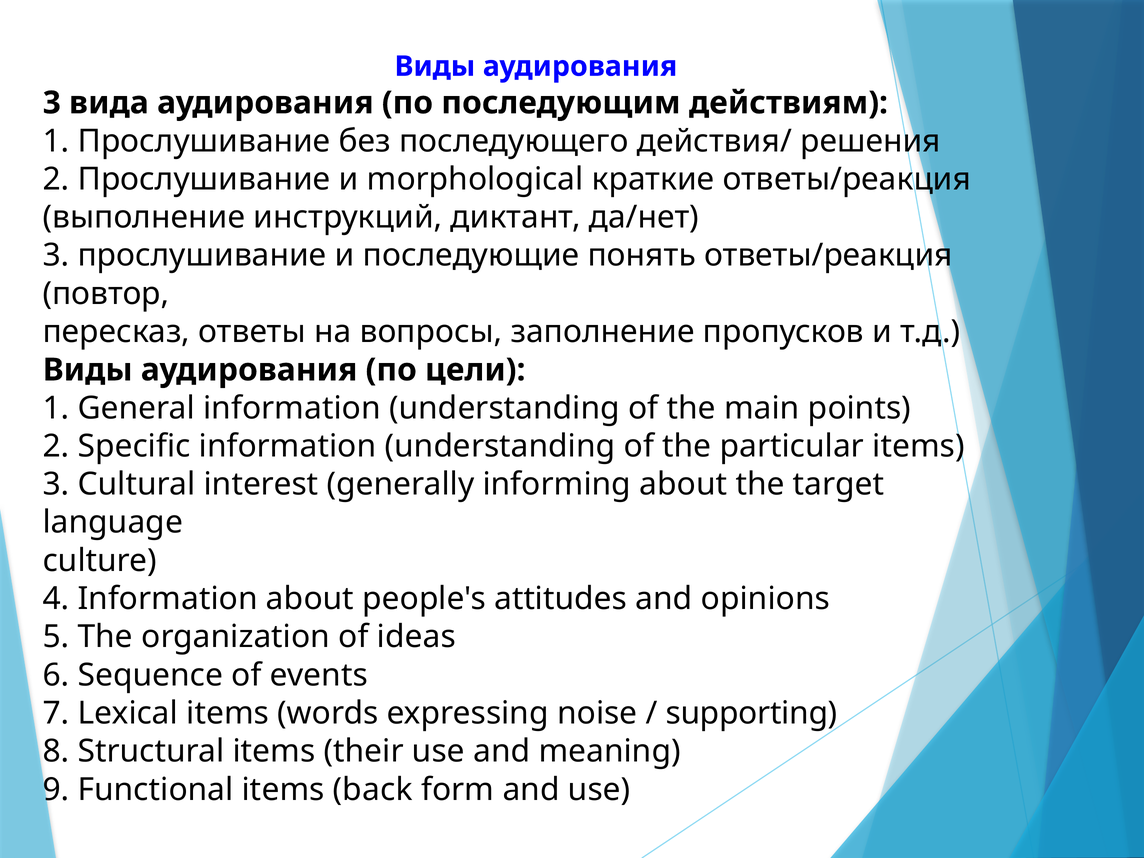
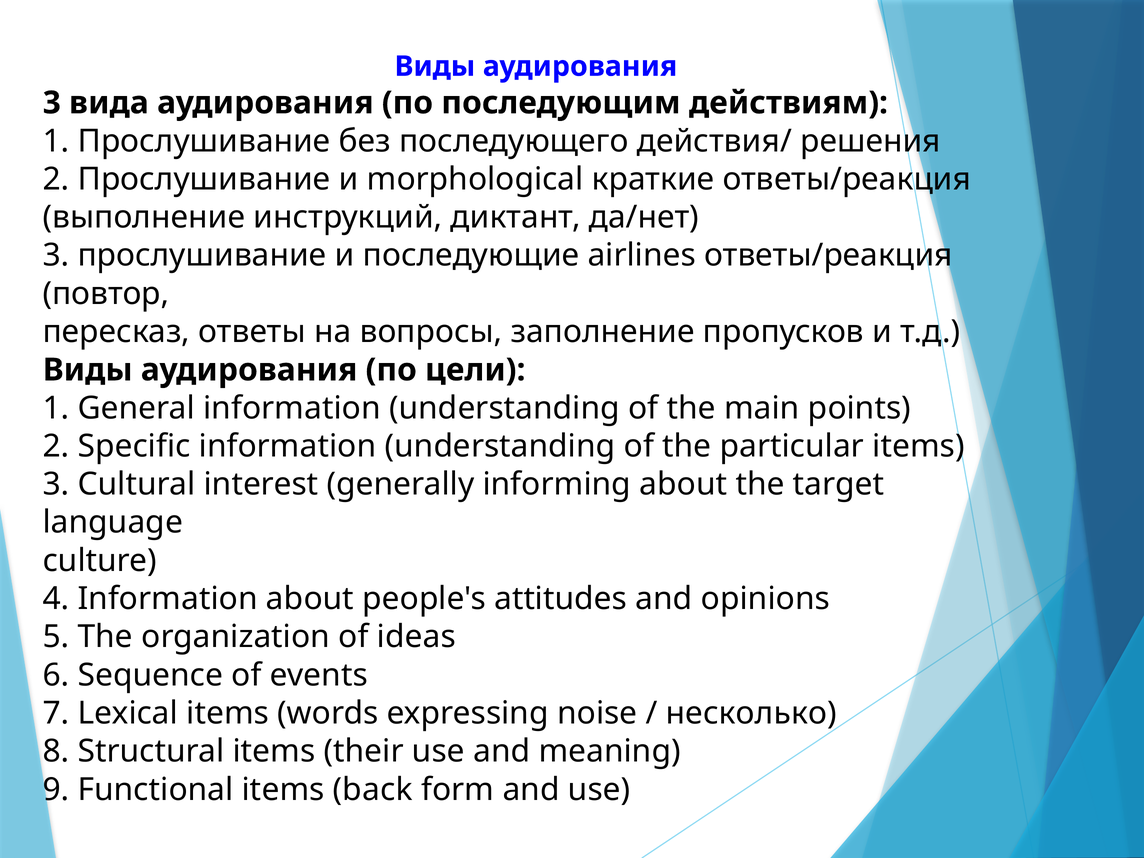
понять: понять -> airlines (642, 255)
supporting: supporting -> несколько (751, 713)
